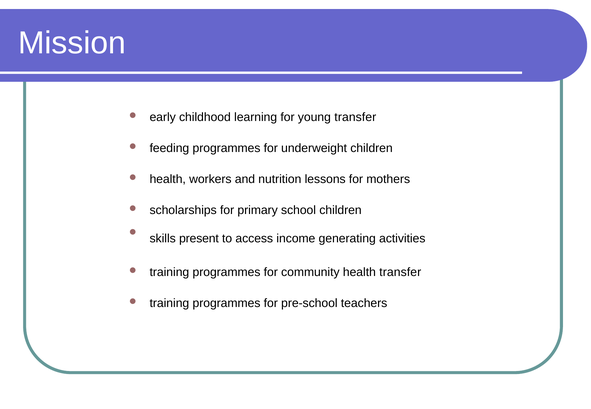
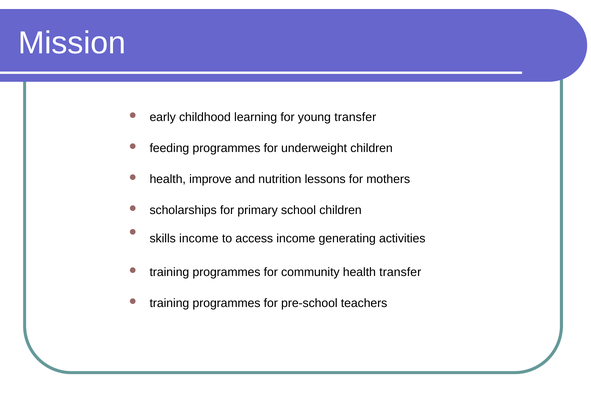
workers: workers -> improve (210, 179)
skills present: present -> income (199, 239)
